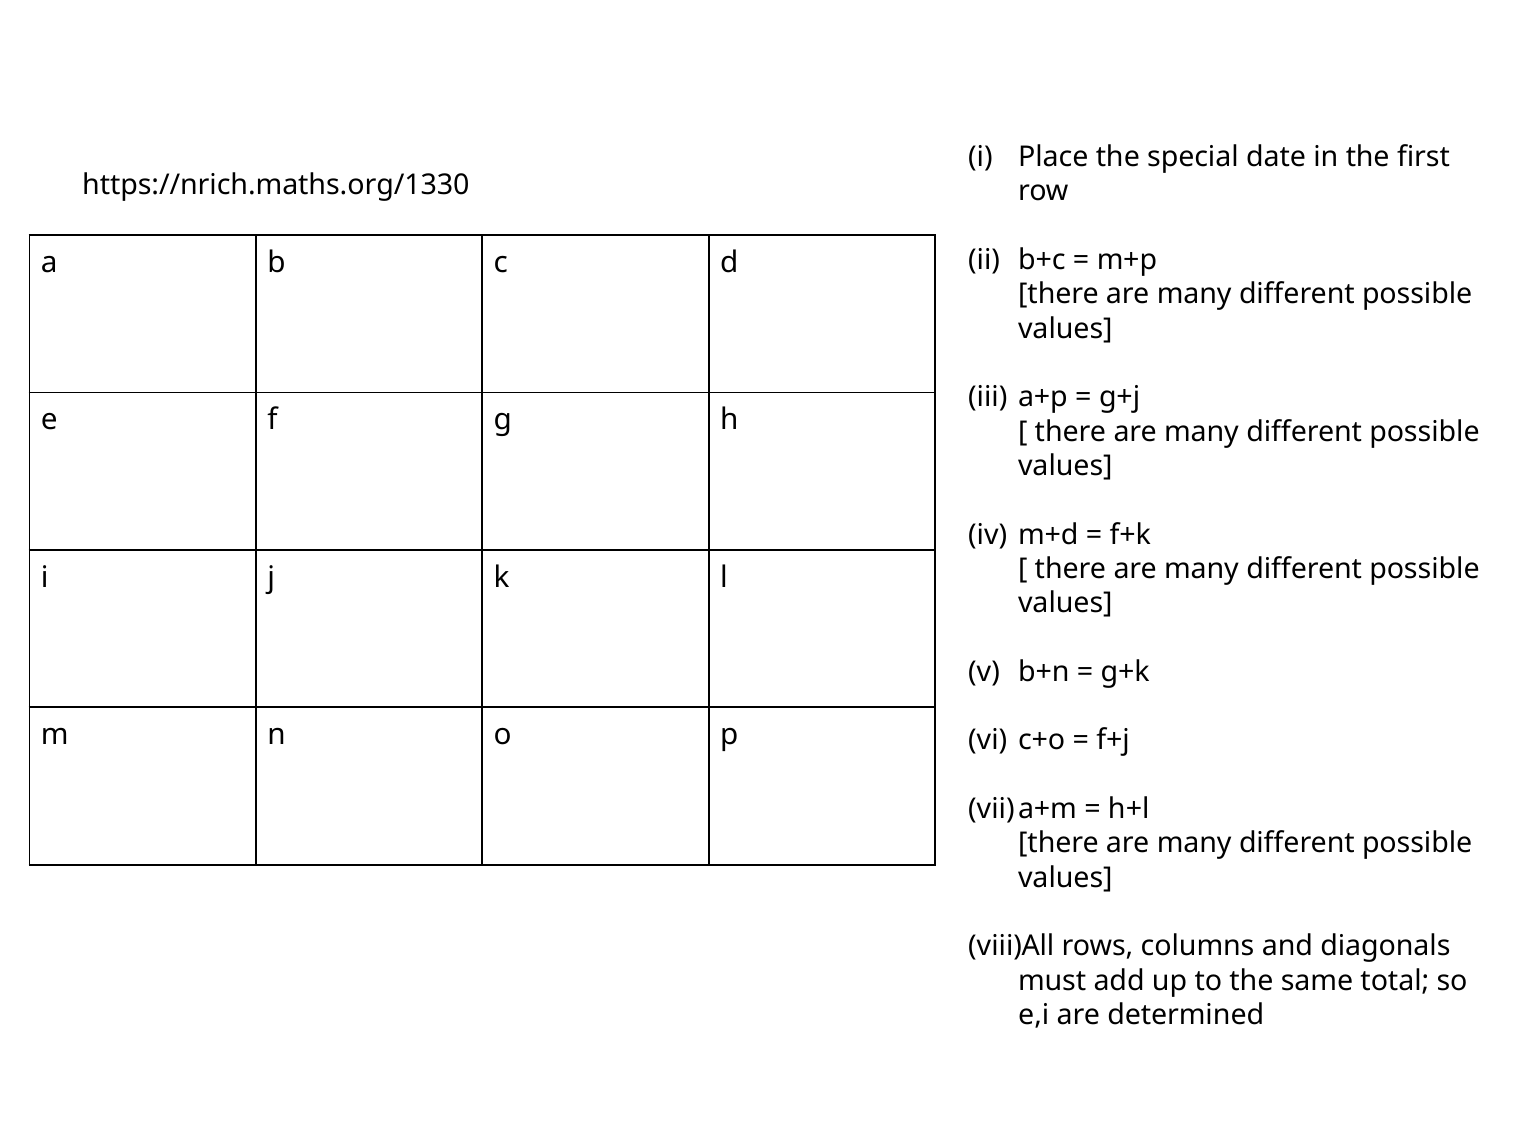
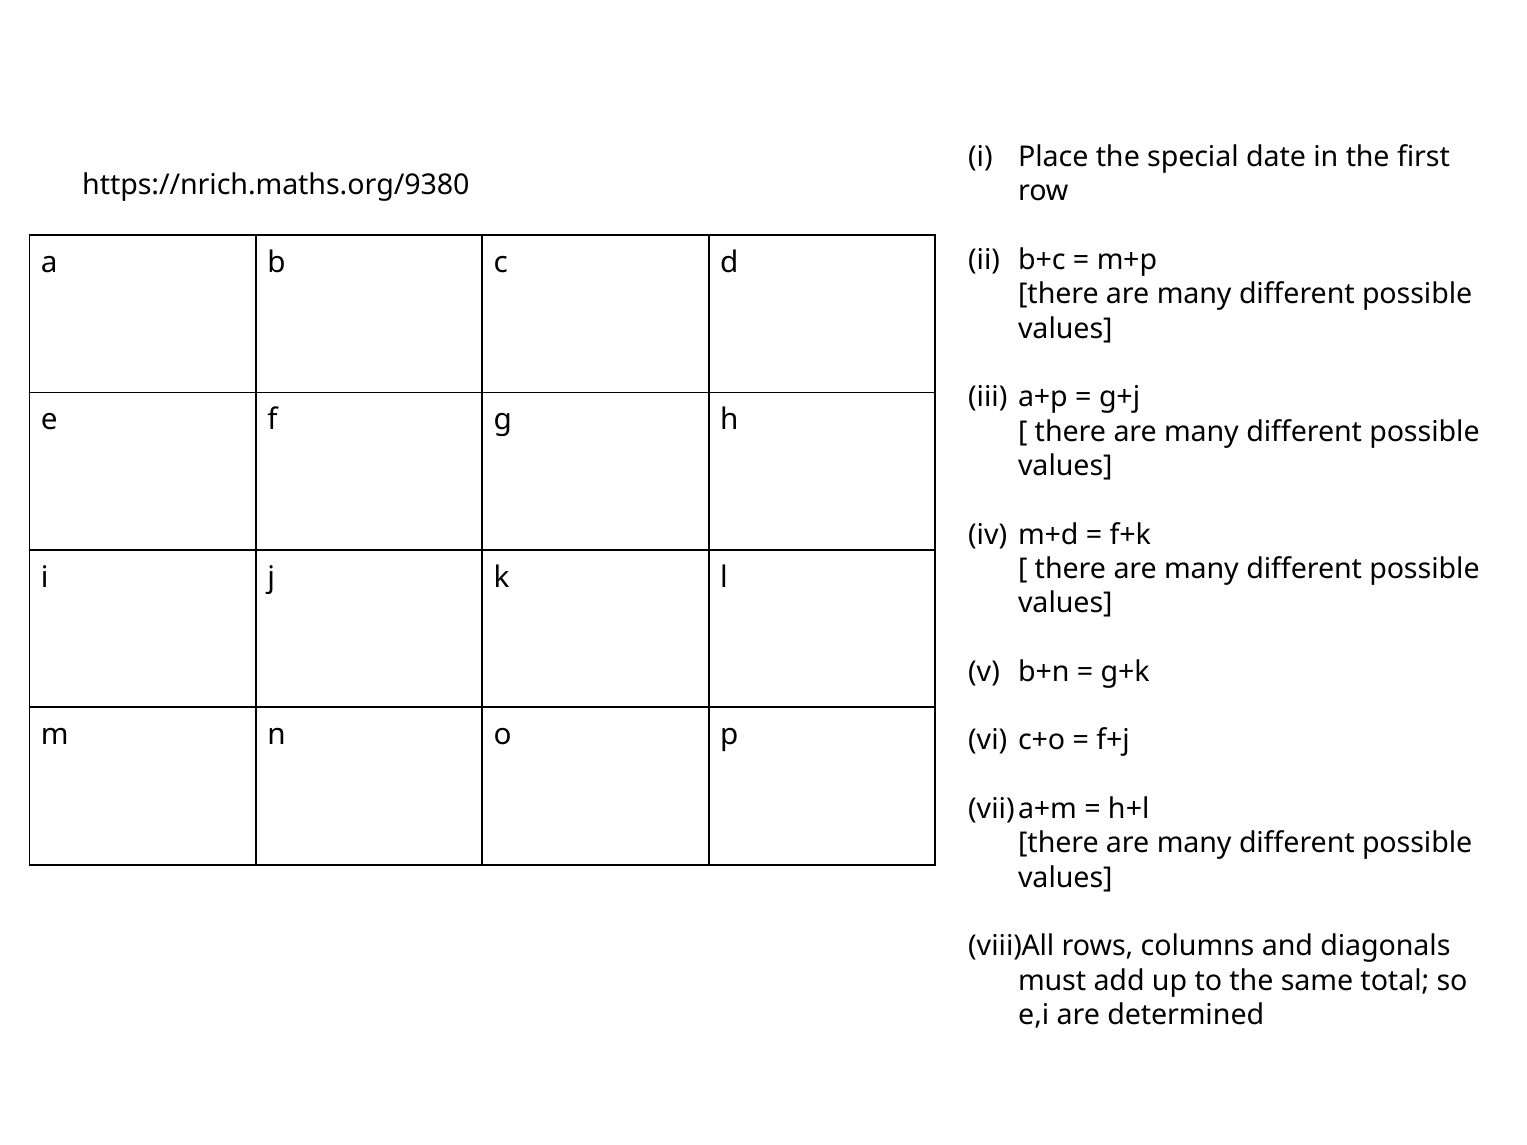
https://nrich.maths.org/1330: https://nrich.maths.org/1330 -> https://nrich.maths.org/9380 (276, 186)
